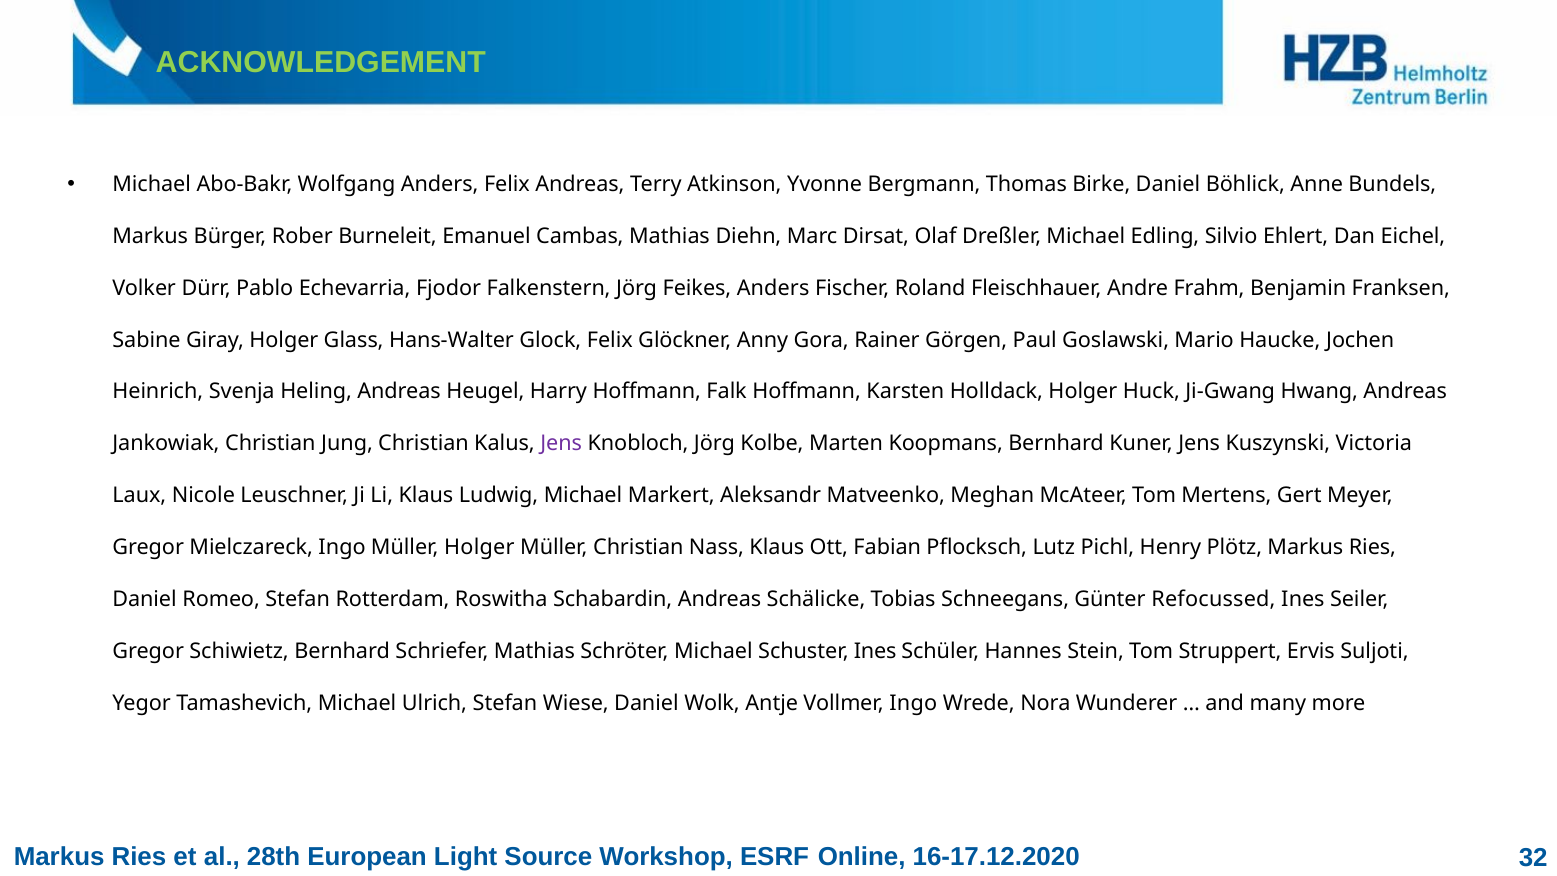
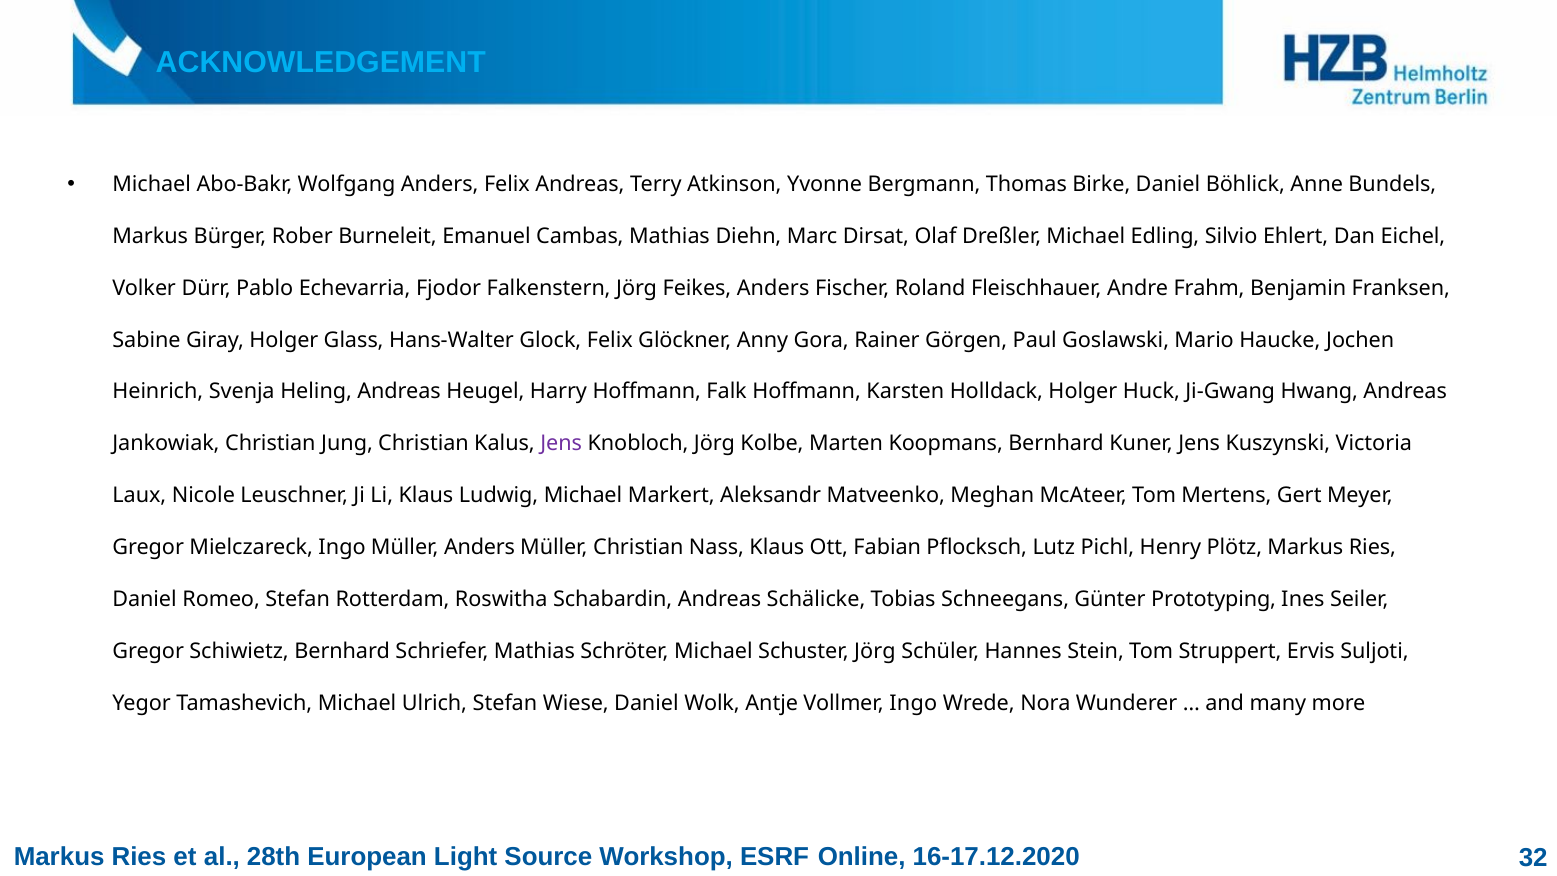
ACKNOWLEDGEMENT colour: light green -> light blue (321, 63)
Müller Holger: Holger -> Anders (480, 547)
Refocussed: Refocussed -> Prototyping (1214, 599)
Schuster Ines: Ines -> Jörg (875, 651)
